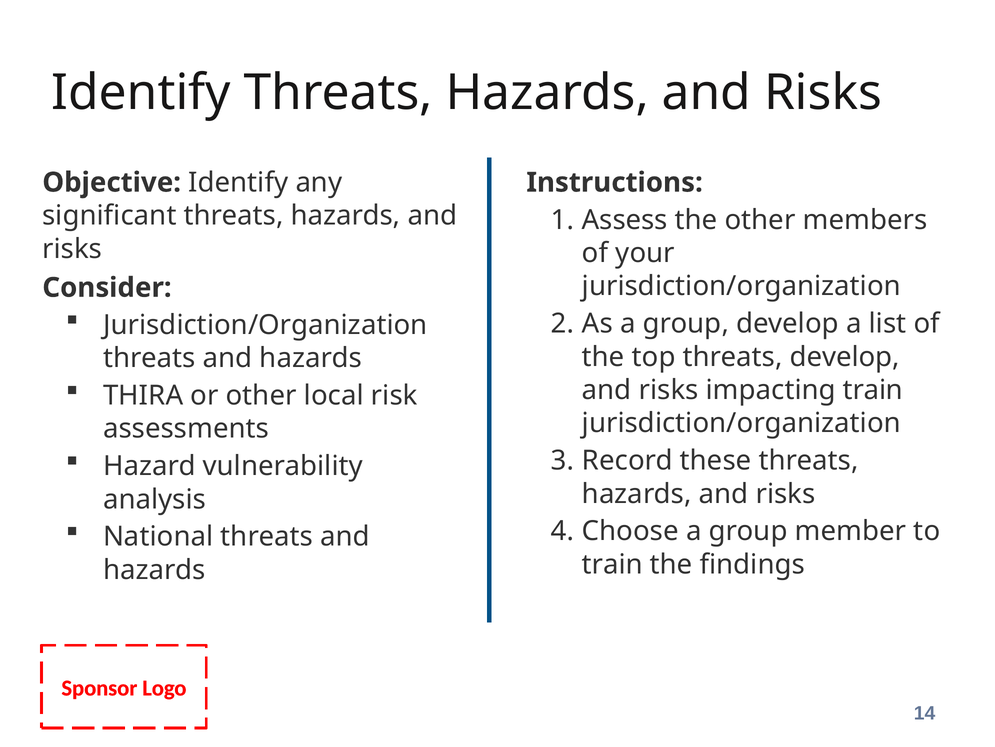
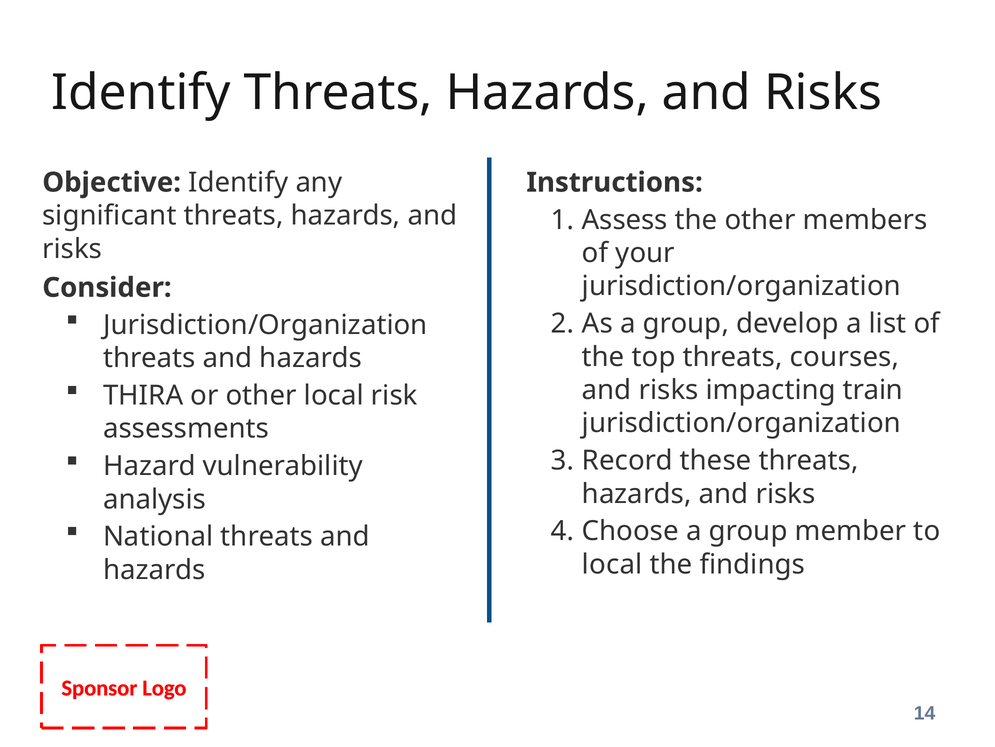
threats develop: develop -> courses (845, 357)
train: train -> local (612, 564)
